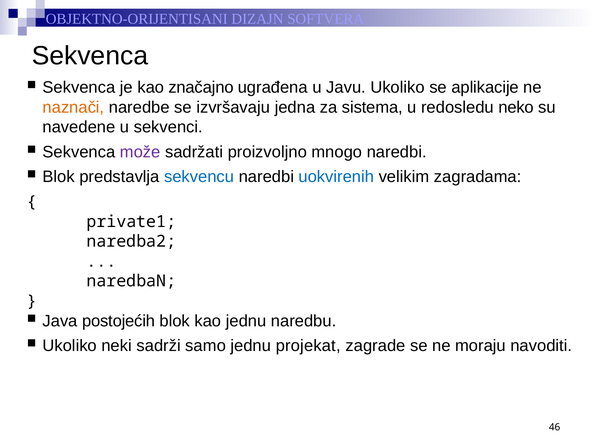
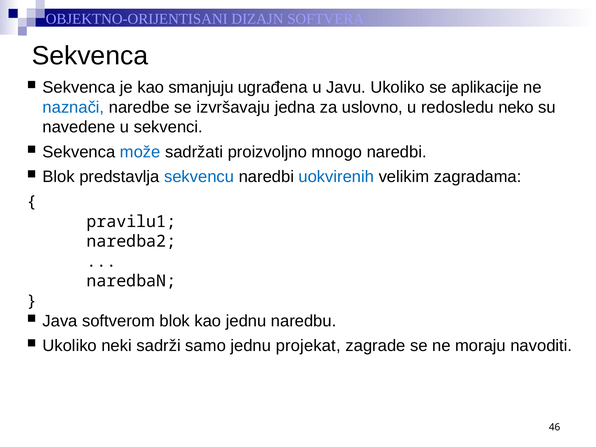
značajno: značajno -> smanjuju (201, 87)
naznači colour: orange -> blue (73, 107)
sistema: sistema -> uslovno (372, 107)
može colour: purple -> blue (140, 152)
private1: private1 -> pravilu1 (131, 222)
postojećih: postojećih -> softverom (119, 321)
